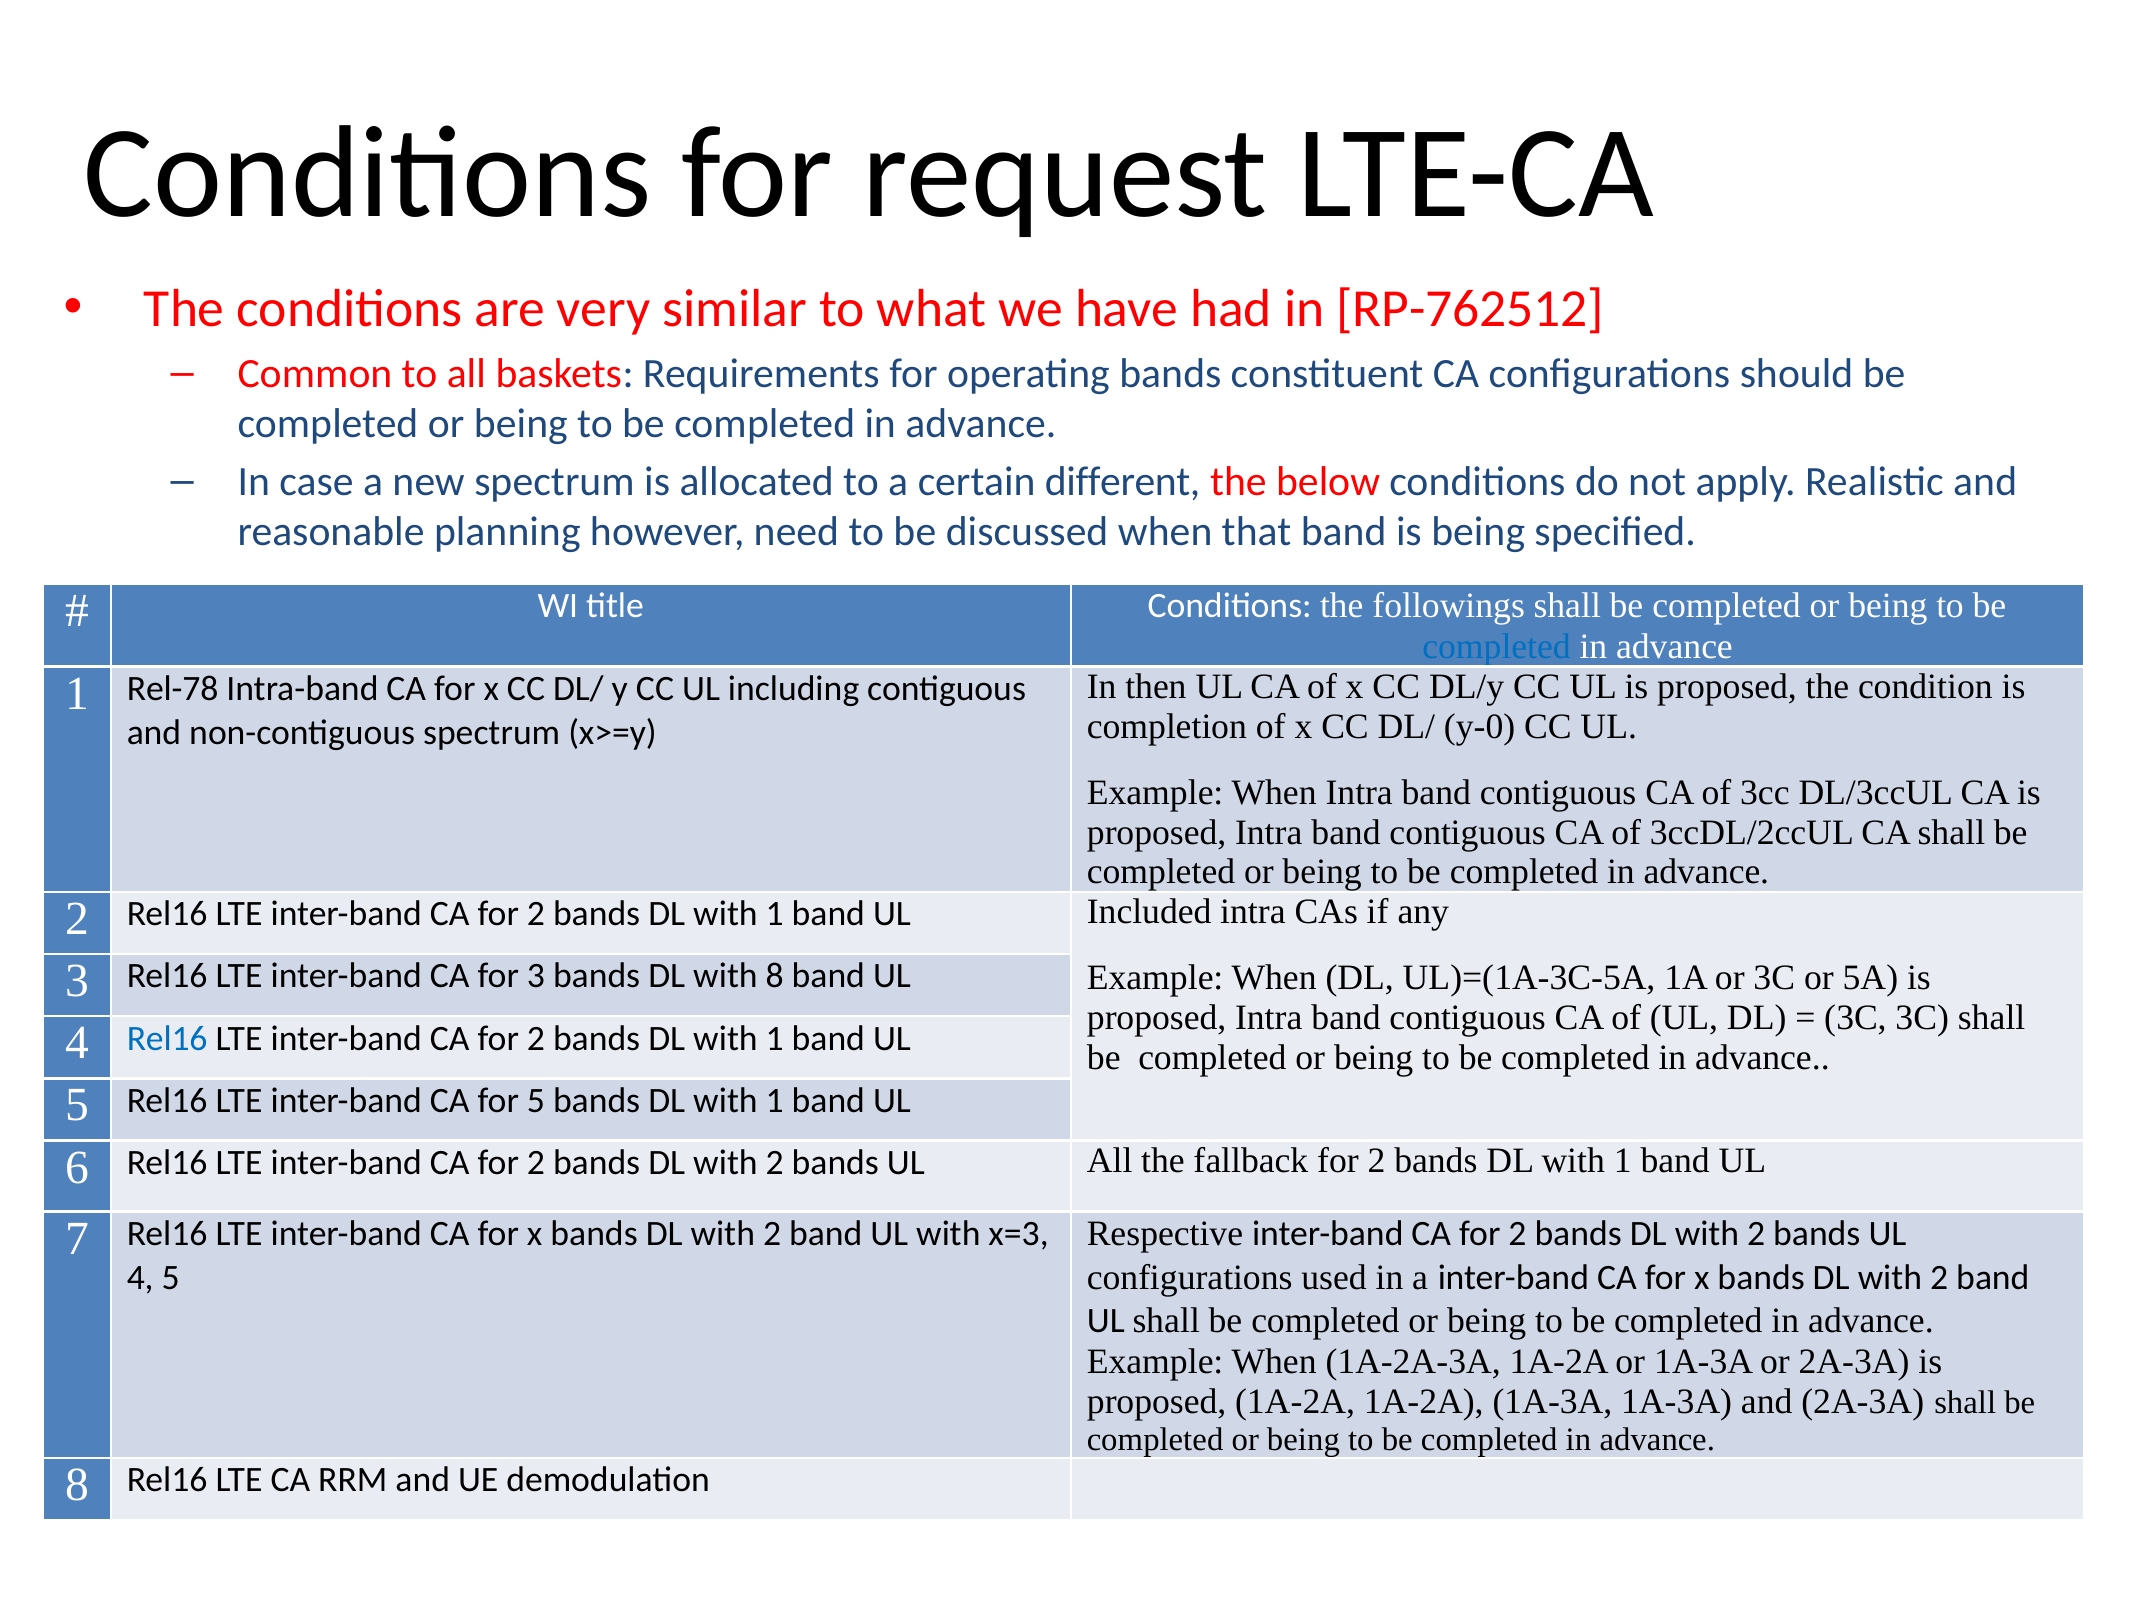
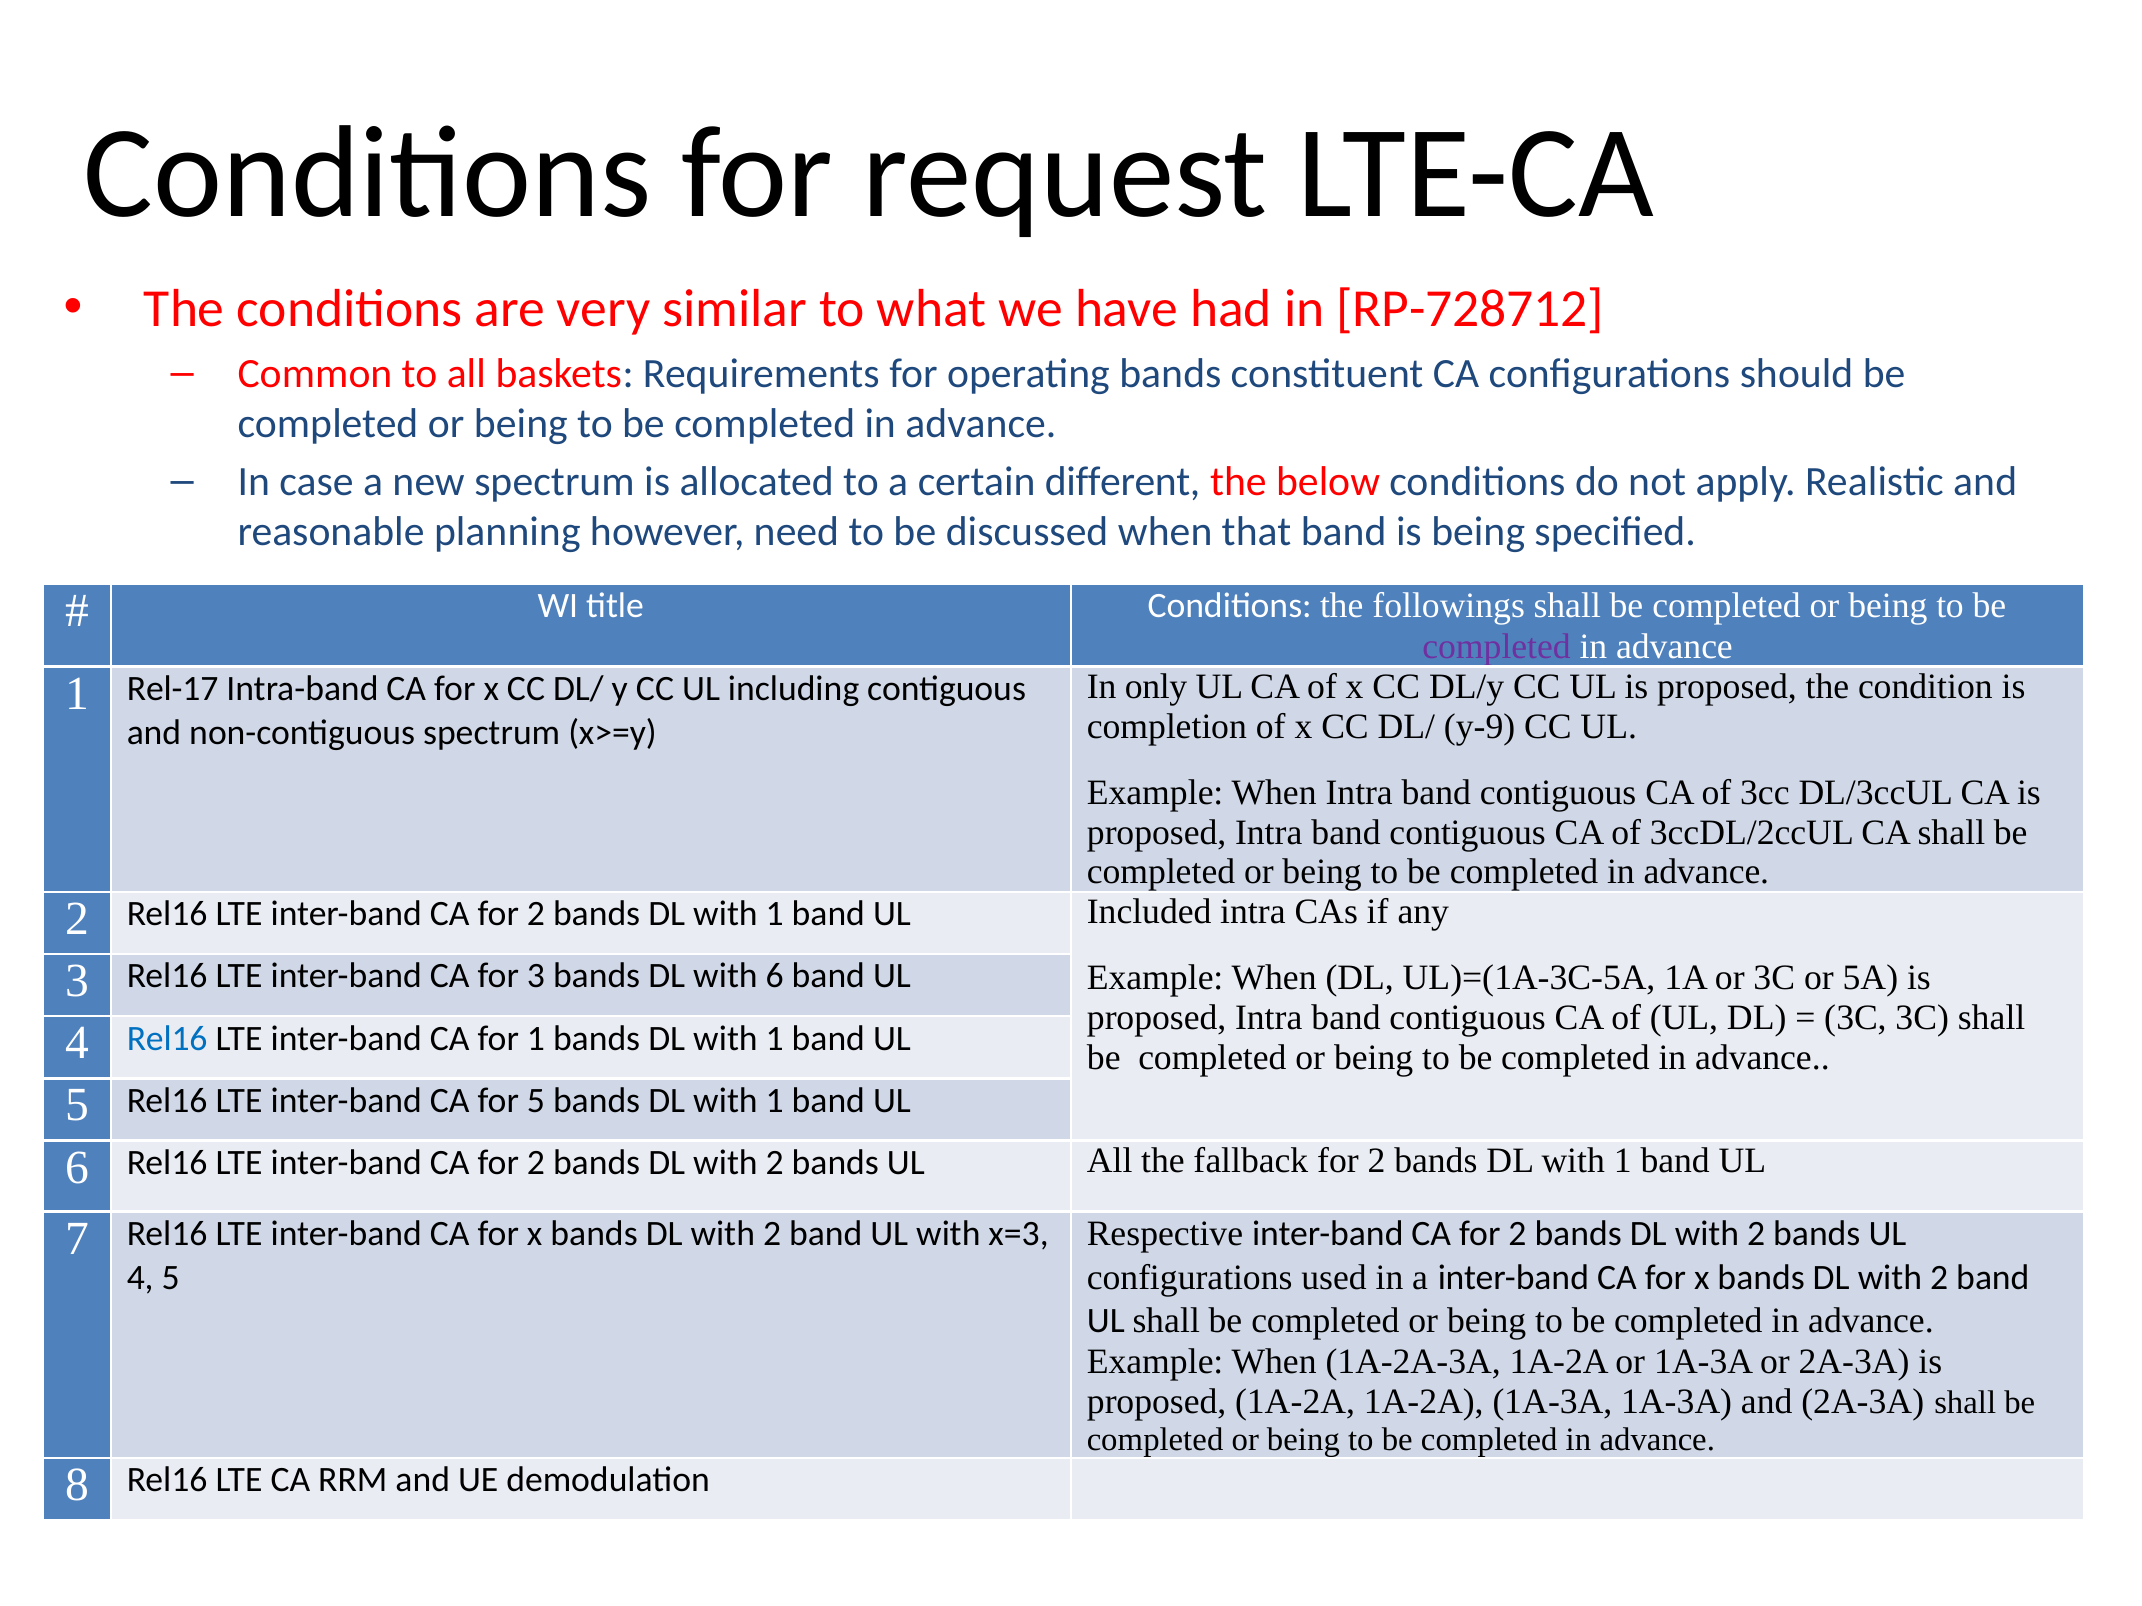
RP-762512: RP-762512 -> RP-728712 (1470, 309)
completed colour: blue -> purple (1497, 647)
then: then -> only (1156, 687)
Rel-78: Rel-78 -> Rel-17 (173, 689)
y-0: y-0 -> y-9 (1480, 727)
with 8: 8 -> 6 (775, 976)
2: 2 -> 1 (536, 1039)
